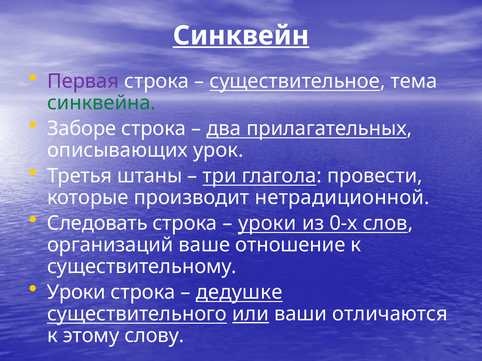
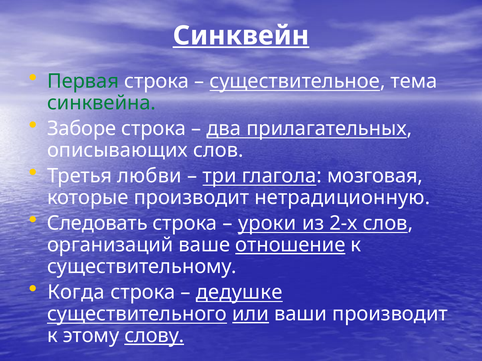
Первая colour: purple -> green (83, 81)
описывающих урок: урок -> слов (218, 150)
штаны: штаны -> любви (150, 176)
провести: провести -> мозговая (375, 176)
нетрадиционной: нетрадиционной -> нетрадиционную (342, 198)
0-х: 0-х -> 2-х (344, 224)
отношение underline: none -> present (290, 245)
Уроки: Уроки -> Когда (76, 293)
ваши отличаются: отличаются -> производит (390, 314)
слову underline: none -> present (154, 336)
